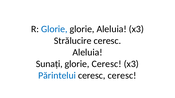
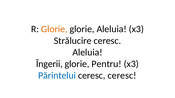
Glorie colour: blue -> orange (54, 29)
Sunați: Sunați -> Îngerii (49, 64)
glorie Ceresc: Ceresc -> Pentru (107, 64)
